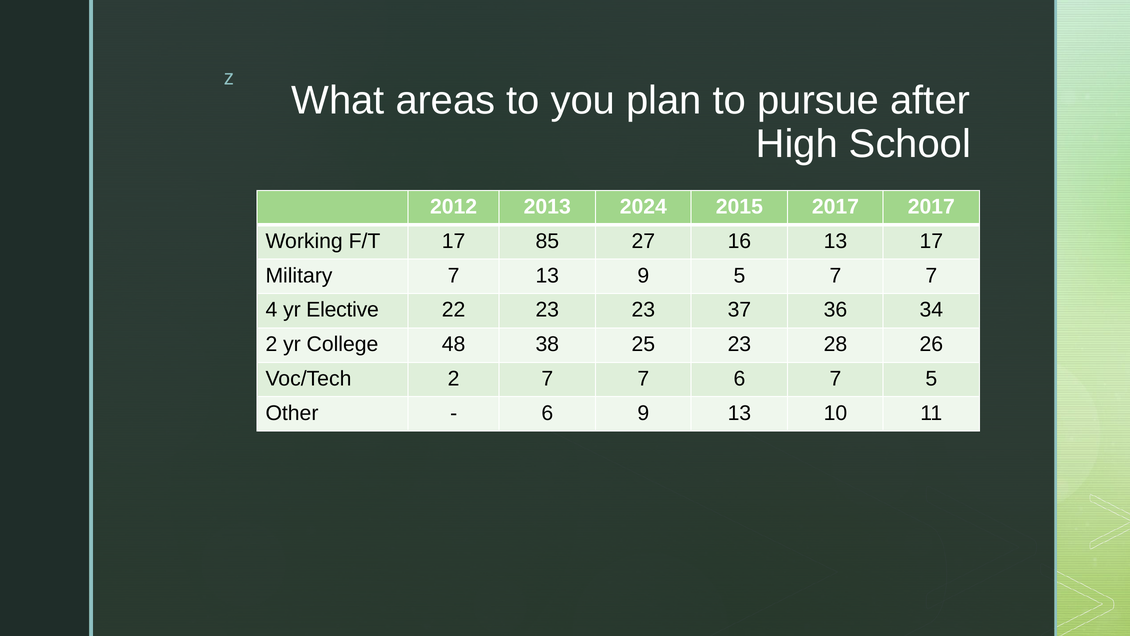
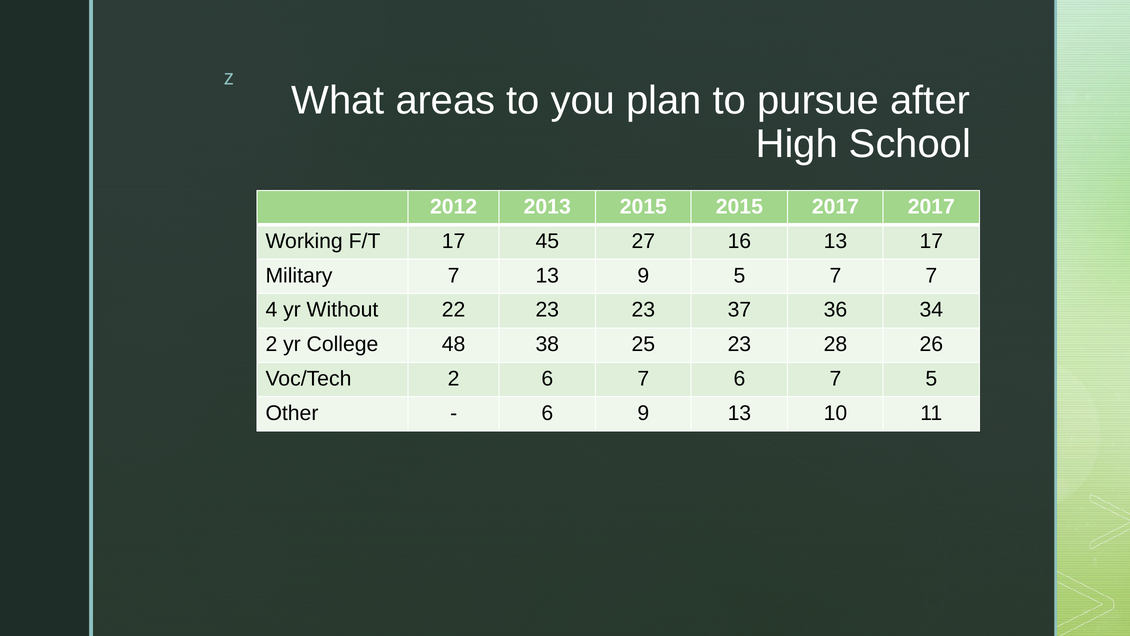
2013 2024: 2024 -> 2015 (643, 207)
85: 85 -> 45 (547, 241)
Elective: Elective -> Without (342, 310)
2 7: 7 -> 6 (547, 379)
